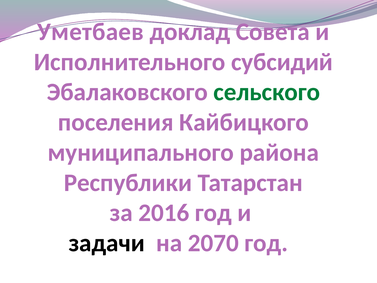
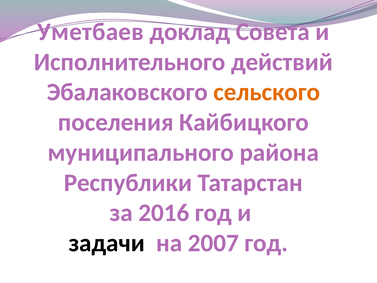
субсидий: субсидий -> действий (282, 62)
сельского colour: green -> orange (267, 92)
2070: 2070 -> 2007 (213, 243)
